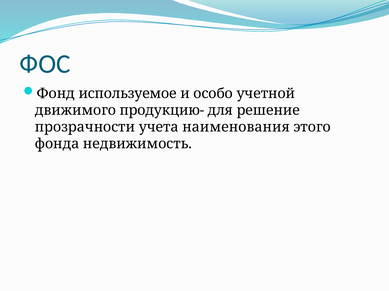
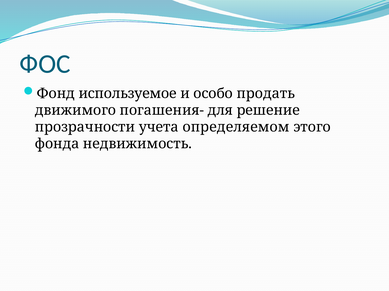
учетной: учетной -> продать (266, 94)
продукцию-: продукцию- -> погашения- (162, 111)
наименования: наименования -> определяемом (236, 127)
